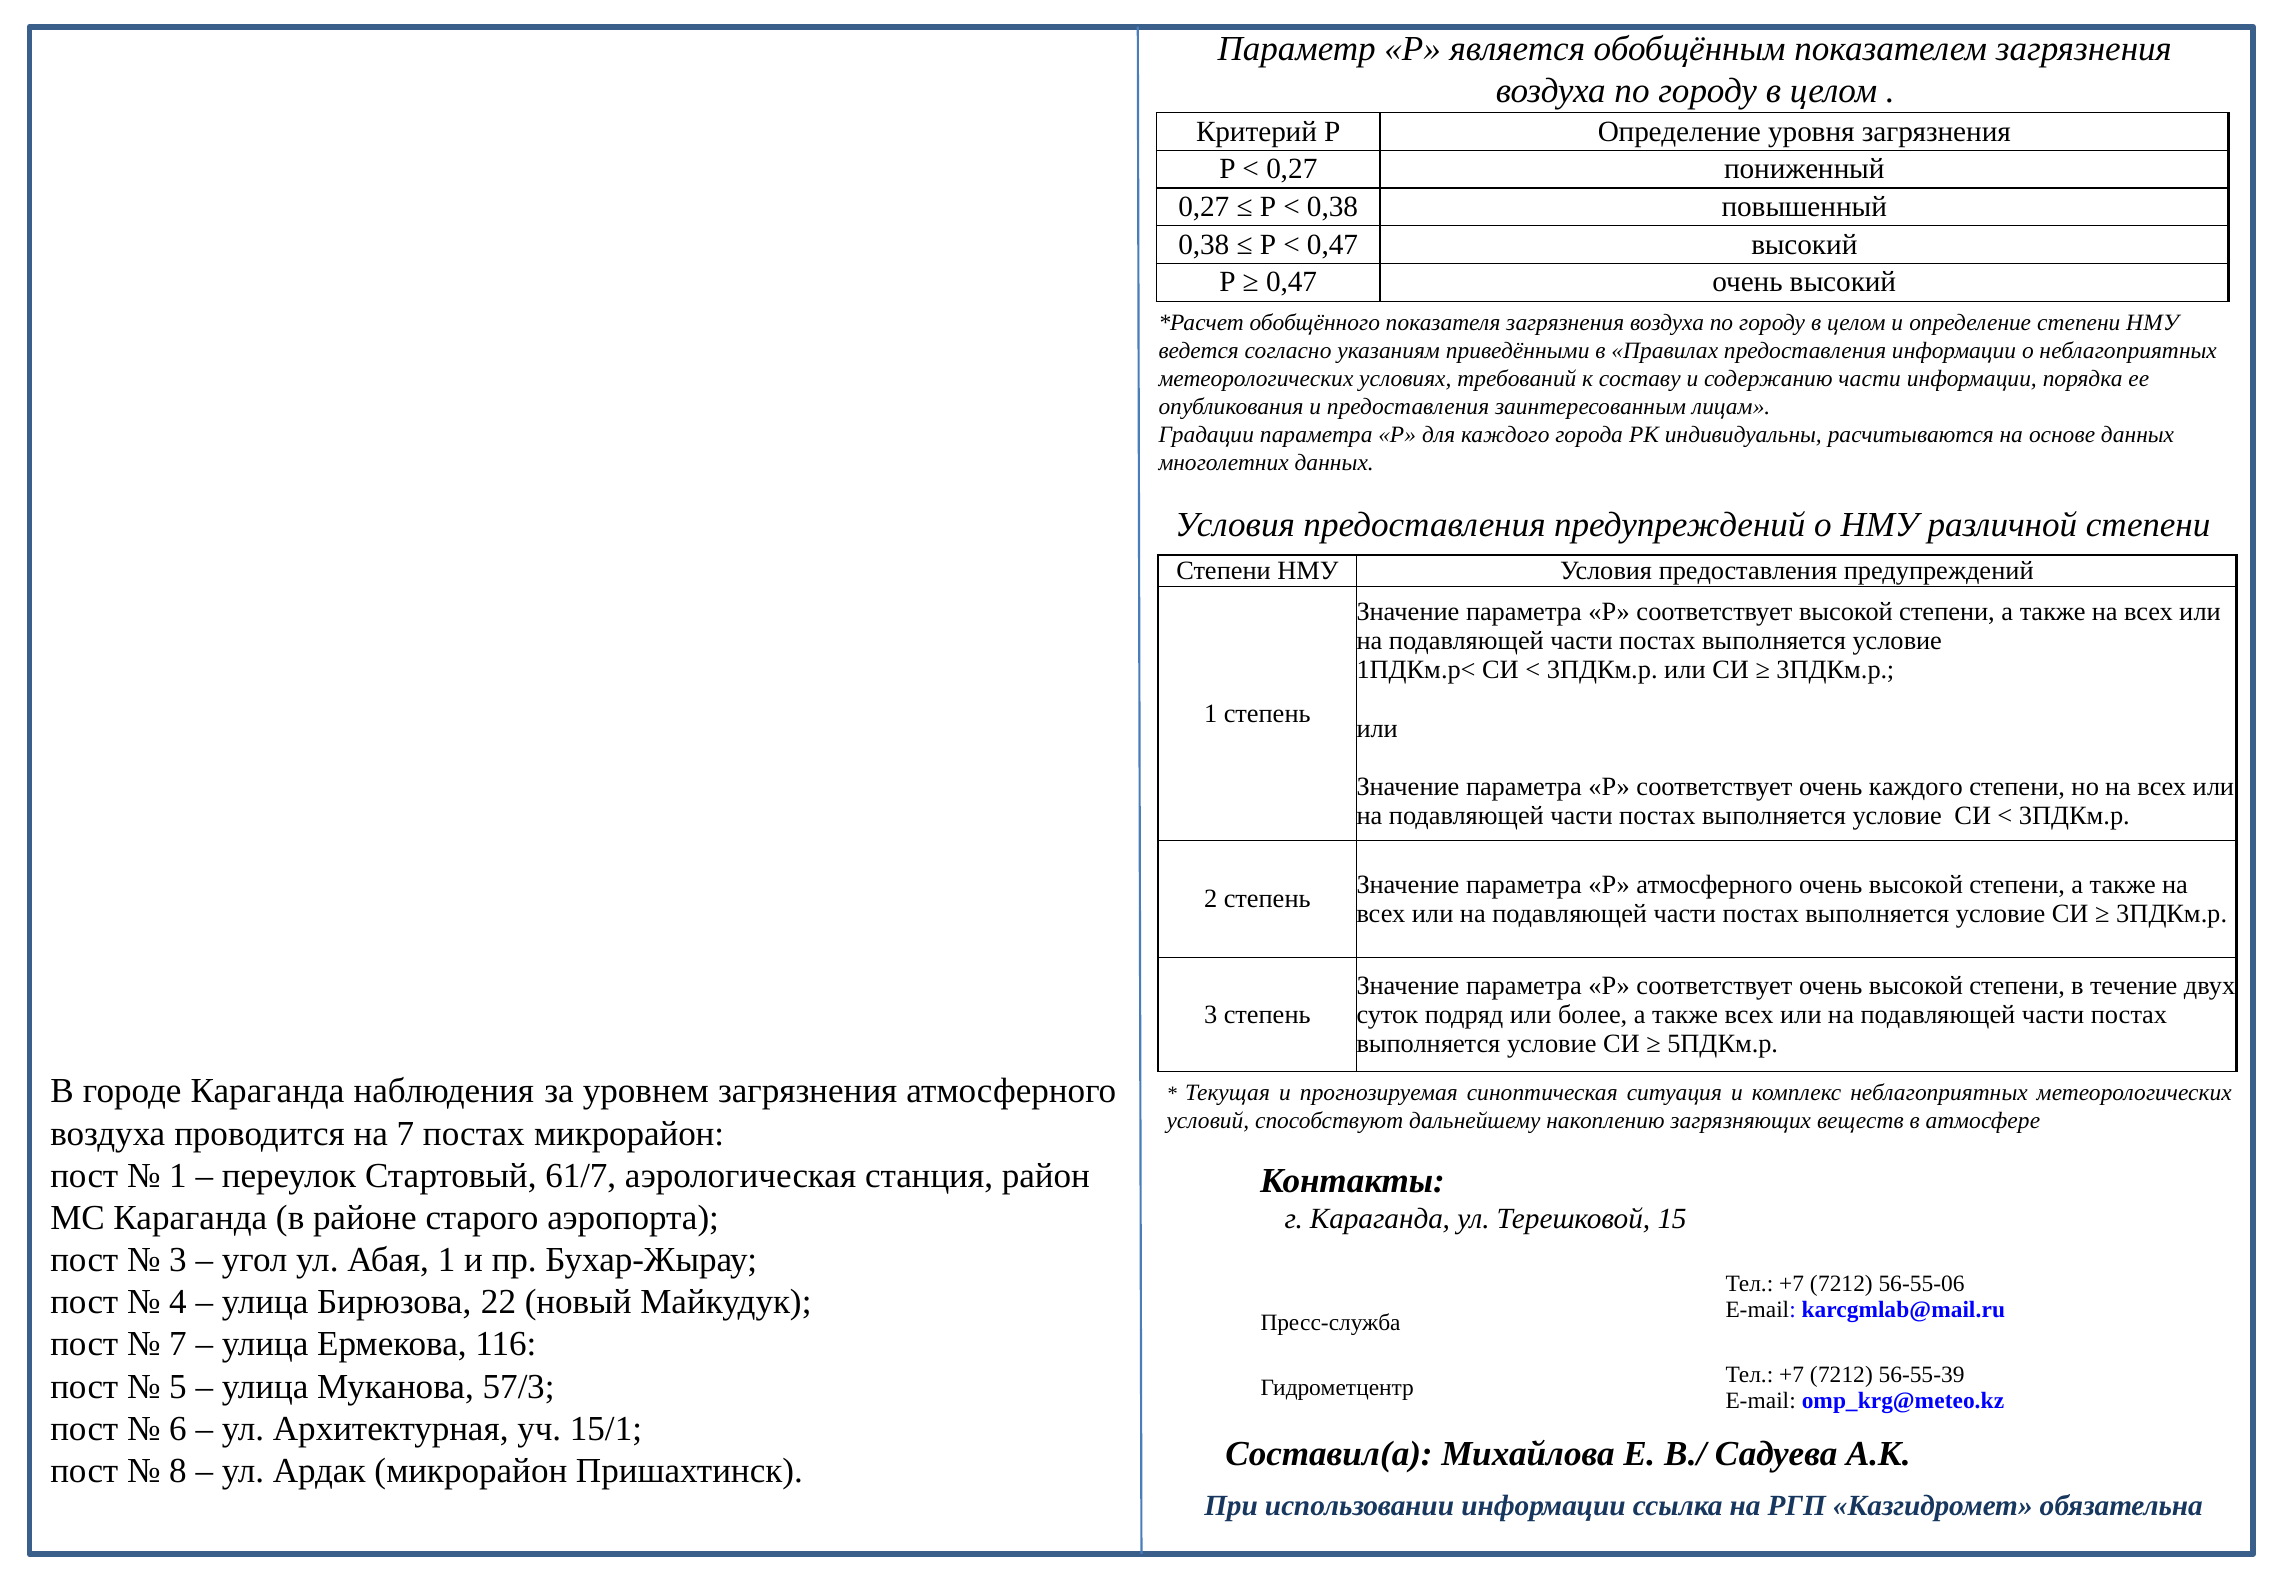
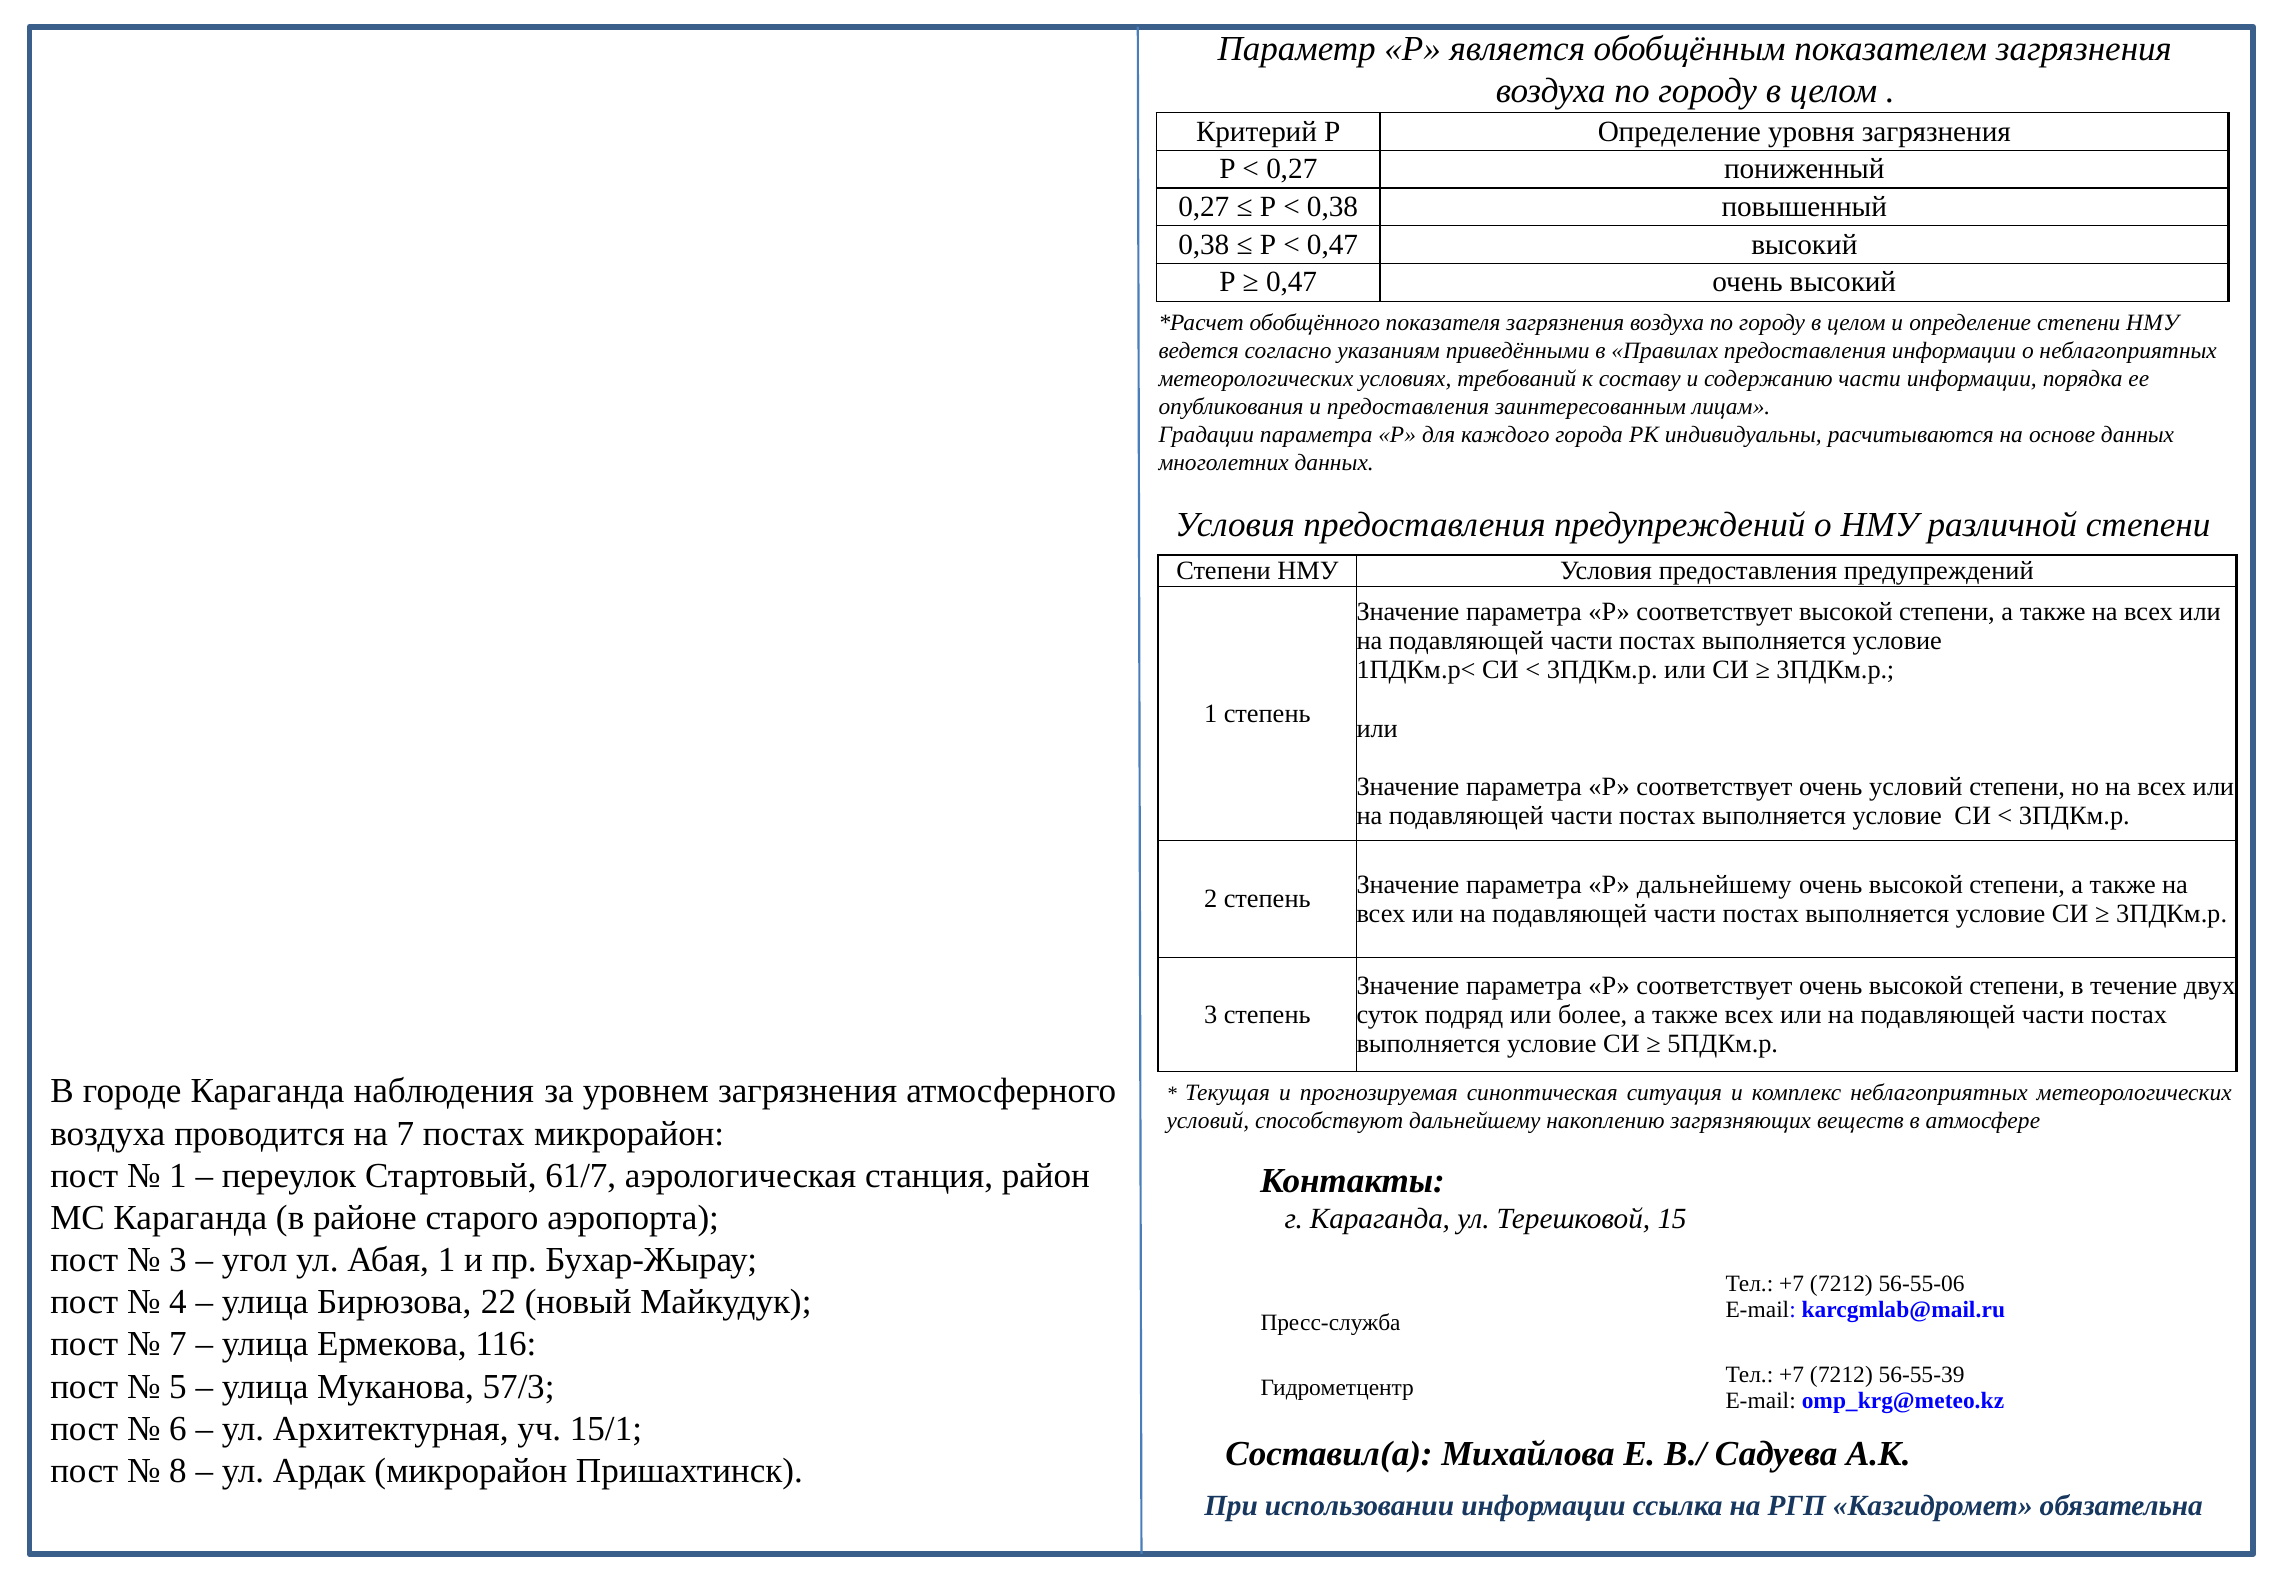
очень каждого: каждого -> условий (1916, 787)
Р атмосферного: атмосферного -> дальнейшему (1714, 884)
